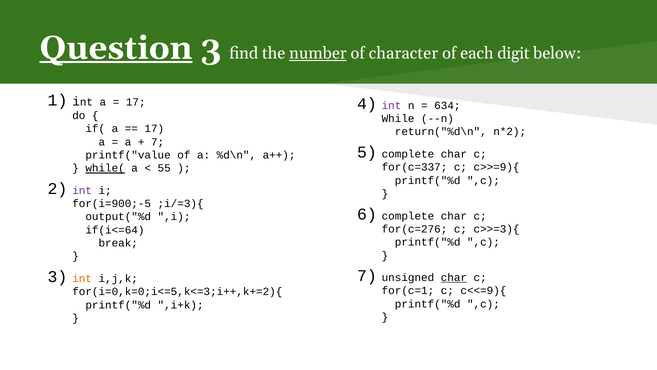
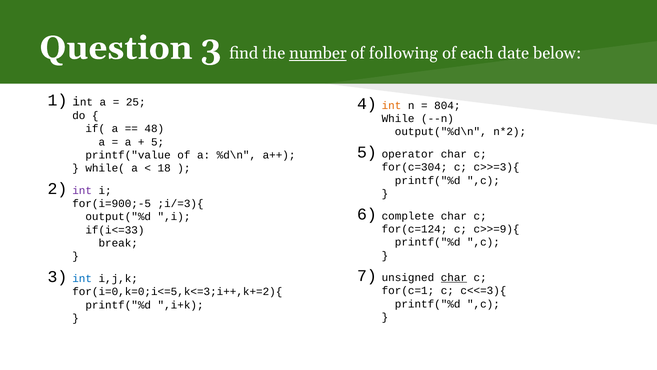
Question underline: present -> none (116, 48)
character: character -> following (403, 53)
digit: digit -> date (513, 53)
17: 17 -> 25 (136, 102)
int colour: purple -> orange (392, 105)
634: 634 -> 804 (447, 105)
17: 17 -> 48 (154, 129)
return("%d\n: return("%d\n -> output("%d\n (441, 132)
7: 7 -> 5 (158, 142)
complete: complete -> operator (408, 154)
for(c=337: for(c=337 -> for(c=304 (415, 167)
c>>=9){: c>>=9){ -> c>>=3){ (497, 167)
while( underline: present -> none (105, 168)
55: 55 -> 18 (164, 168)
for(c=276: for(c=276 -> for(c=124 (415, 229)
c>>=3){: c>>=3){ -> c>>=9){ (497, 229)
if(i<=64: if(i<=64 -> if(i<=33 (115, 230)
int colour: orange -> blue (82, 278)
c<<=9){: c<<=9){ -> c<<=3){ (483, 291)
